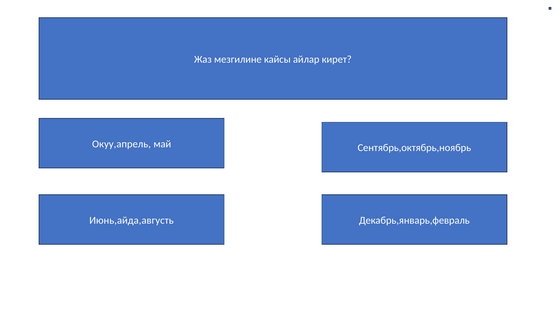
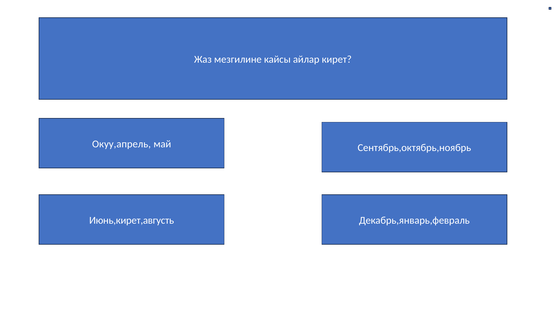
Июнь,айда,августь: Июнь,айда,августь -> Июнь,кирет,августь (132, 220)
